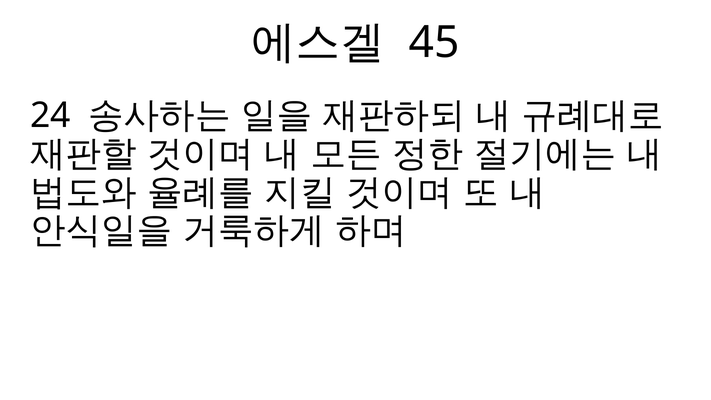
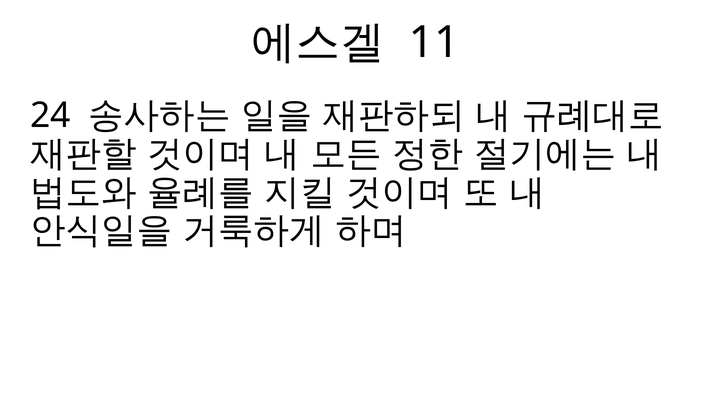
45: 45 -> 11 (434, 43)
